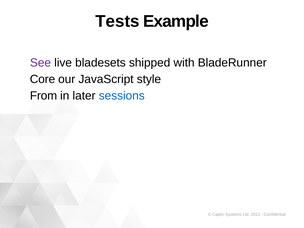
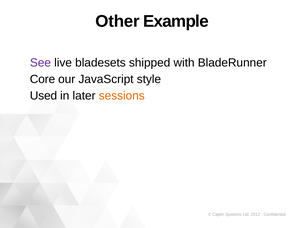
Tests: Tests -> Other (118, 21)
From: From -> Used (43, 96)
sessions colour: blue -> orange (122, 96)
